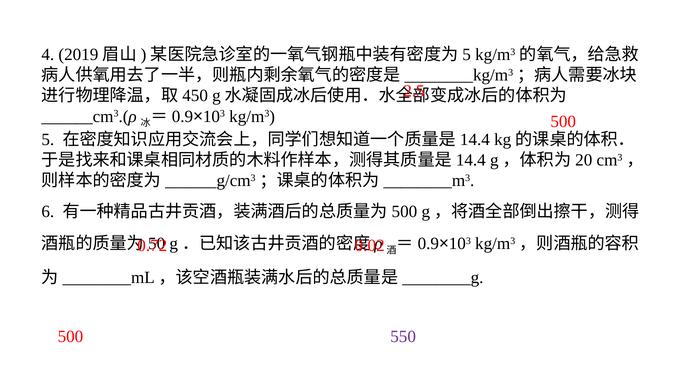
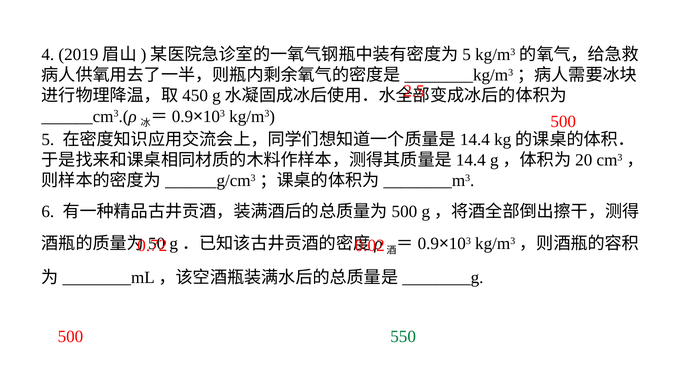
550 colour: purple -> green (403, 336)
